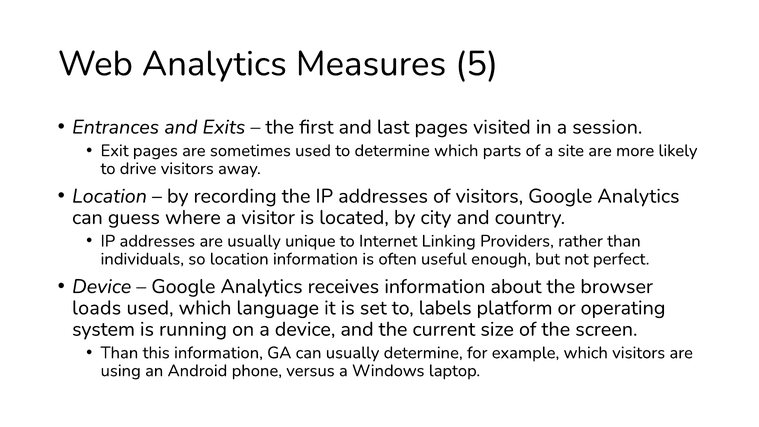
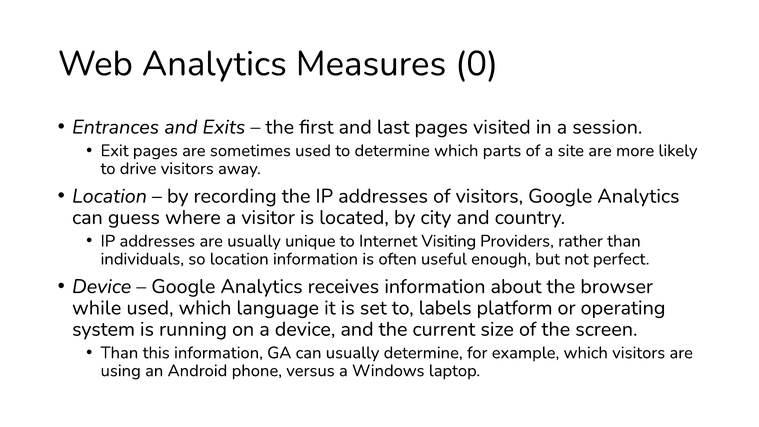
5: 5 -> 0 (477, 64)
Linking: Linking -> Visiting (449, 241)
loads: loads -> while (97, 308)
